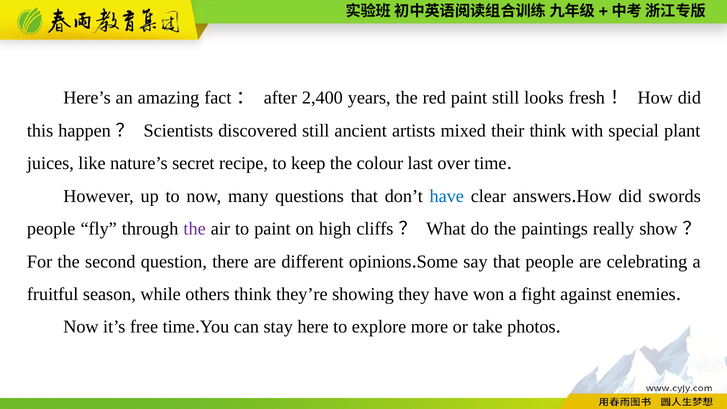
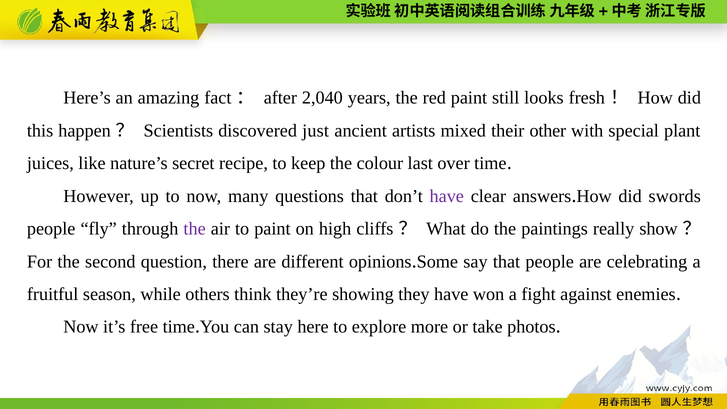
2,400: 2,400 -> 2,040 (322, 98)
discovered still: still -> just (316, 131)
their think: think -> other (548, 131)
have colour: blue -> purple (447, 196)
